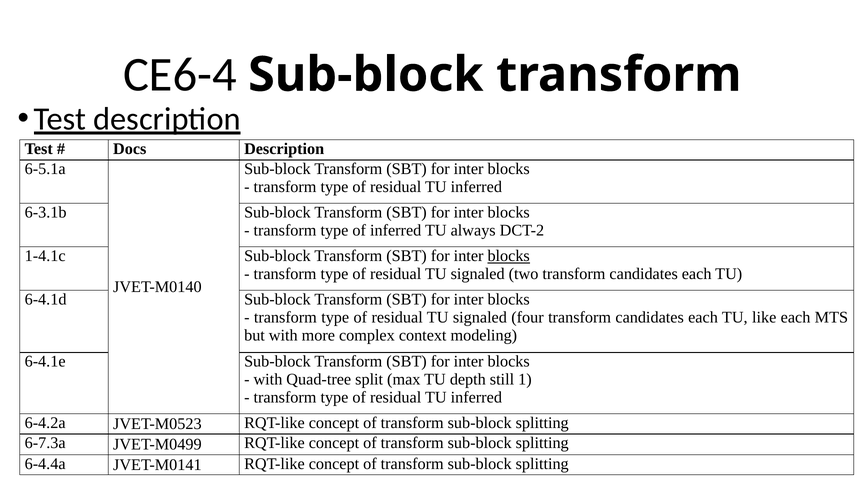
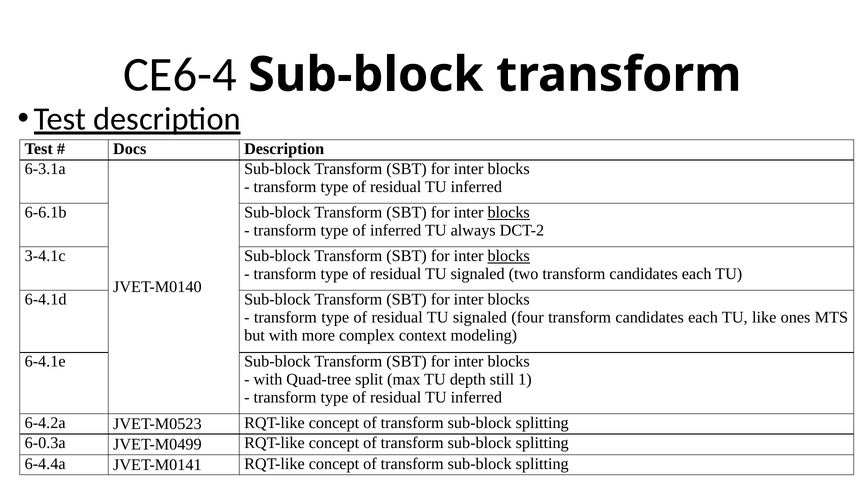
6-5.1a: 6-5.1a -> 6-3.1a (45, 169)
6-3.1b: 6-3.1b -> 6-6.1b (46, 212)
blocks underline: none -> present (509, 212)
1-4.1c: 1-4.1c -> 3-4.1c (45, 256)
like each: each -> ones (796, 317)
6-7.3a: 6-7.3a -> 6-0.3a (45, 443)
